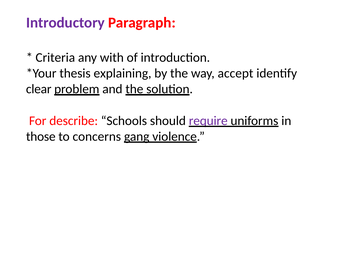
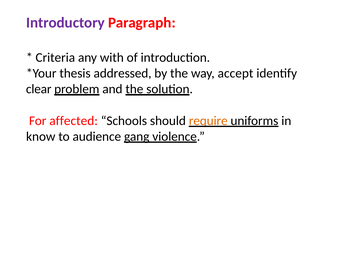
explaining: explaining -> addressed (123, 73)
describe: describe -> affected (74, 121)
require colour: purple -> orange (208, 121)
those: those -> know (41, 137)
concerns: concerns -> audience (97, 137)
